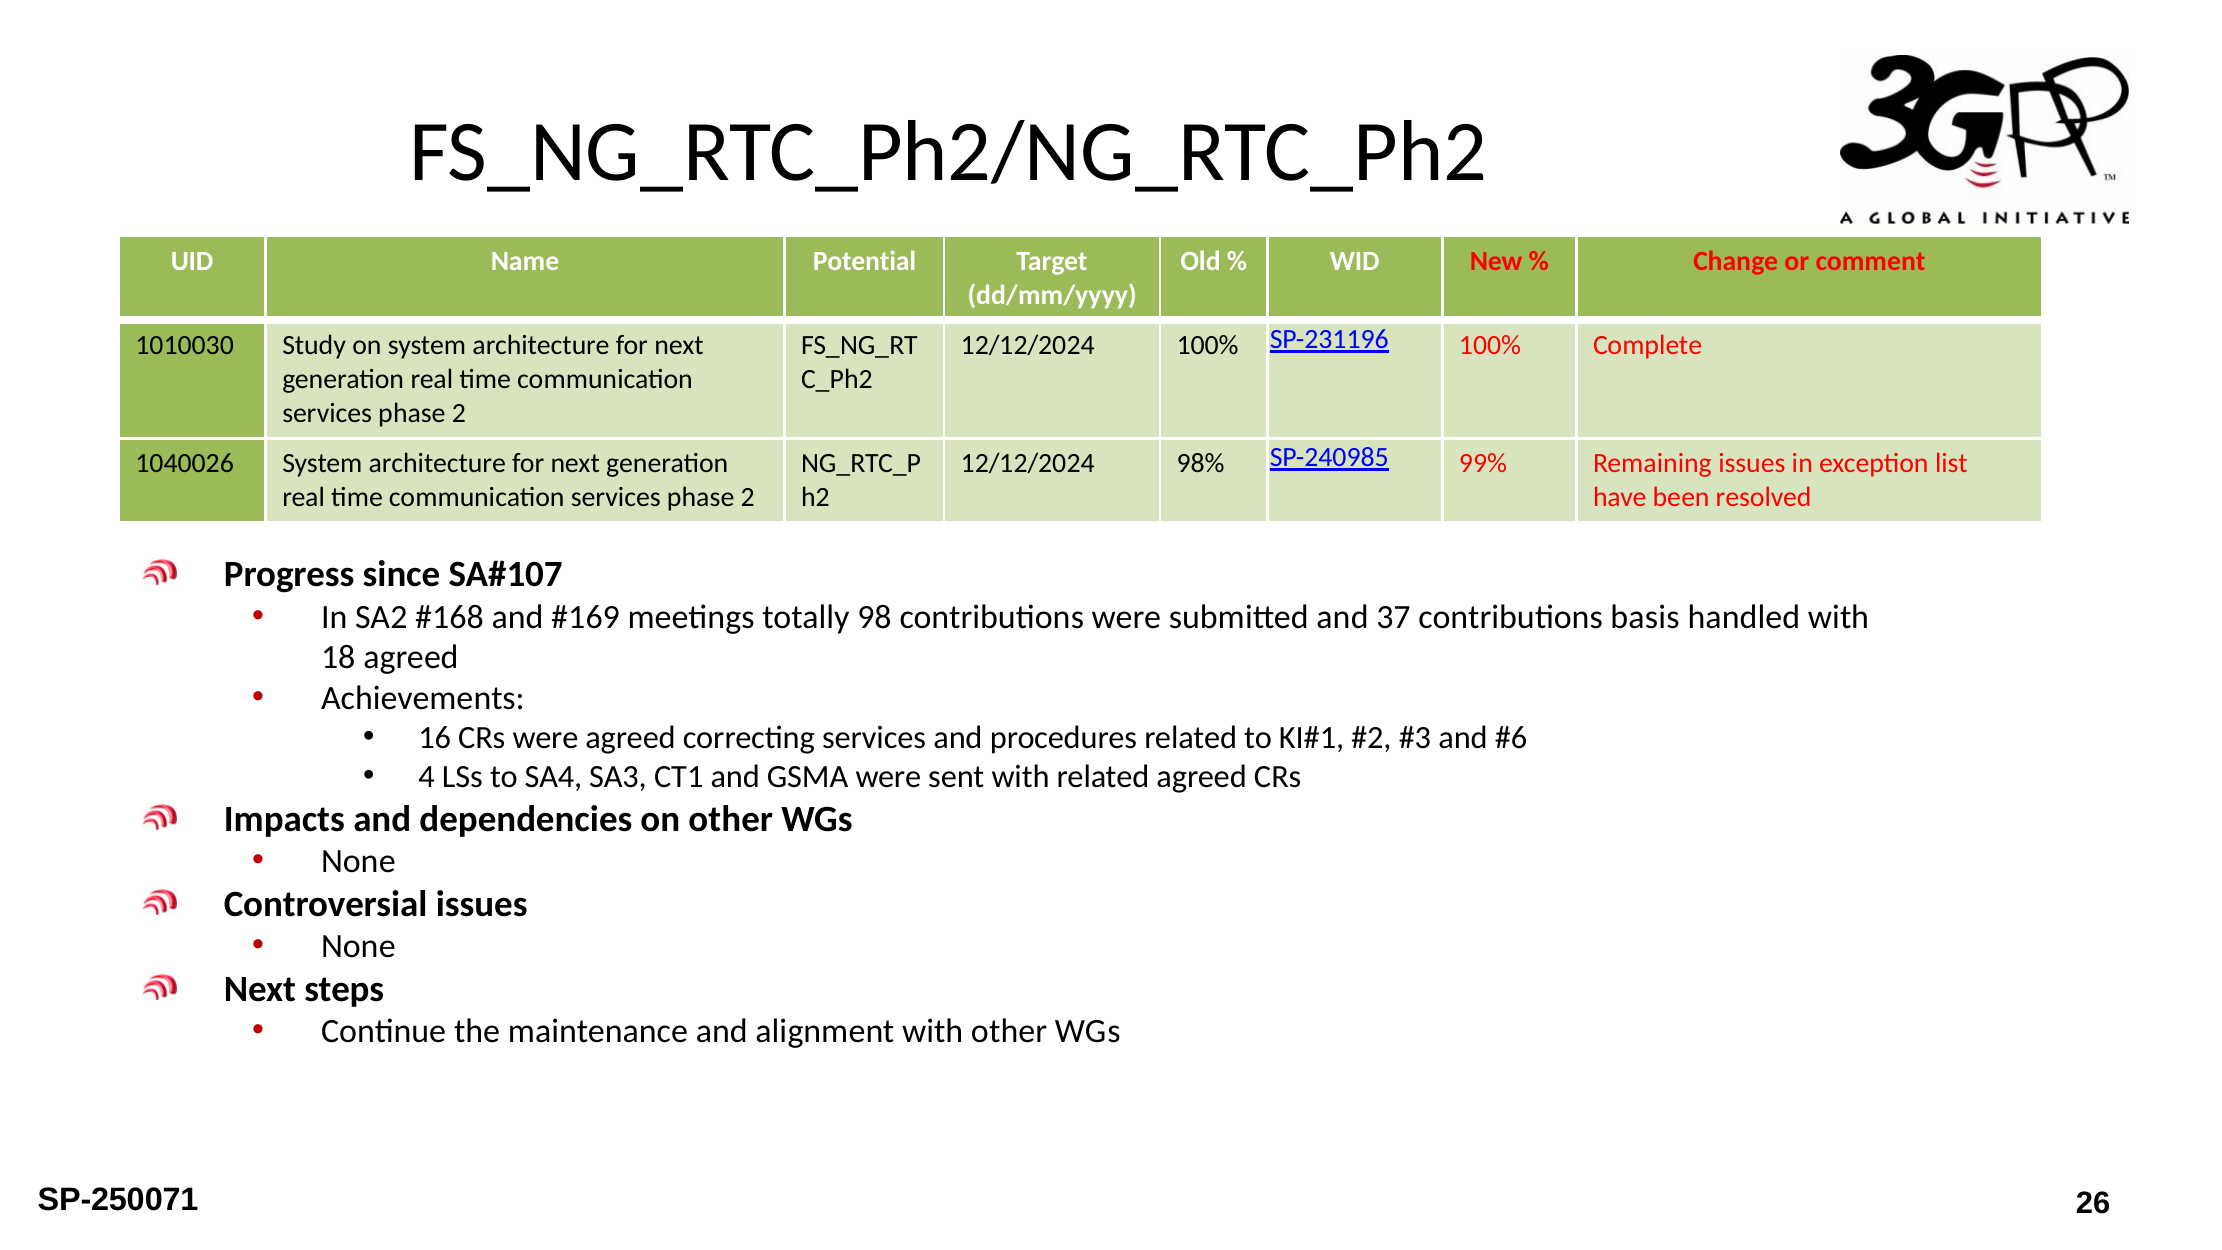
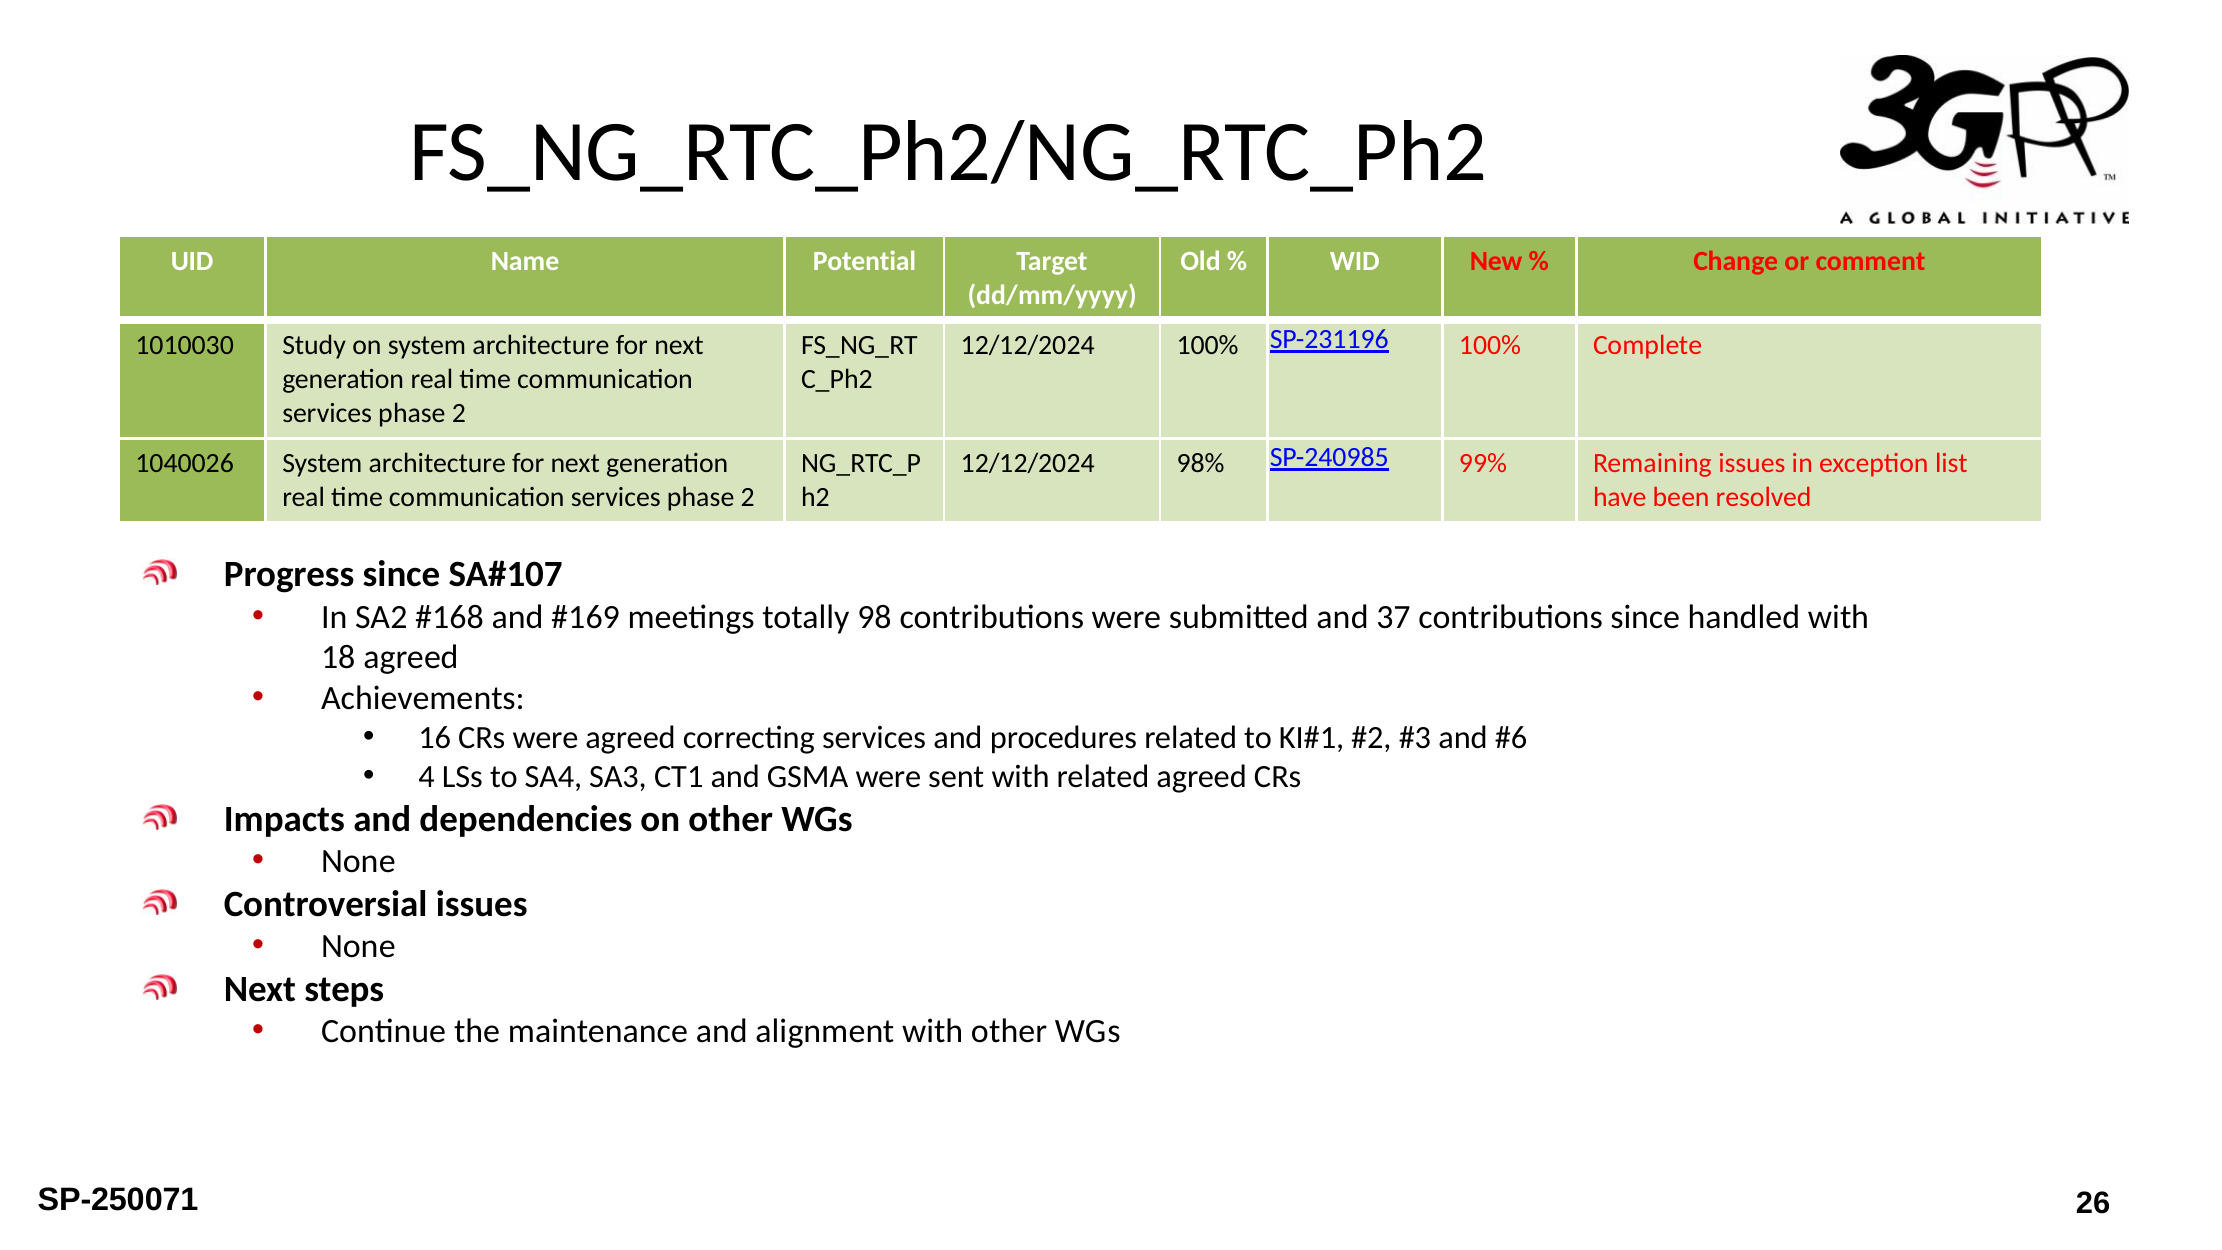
contributions basis: basis -> since (1645, 617)
